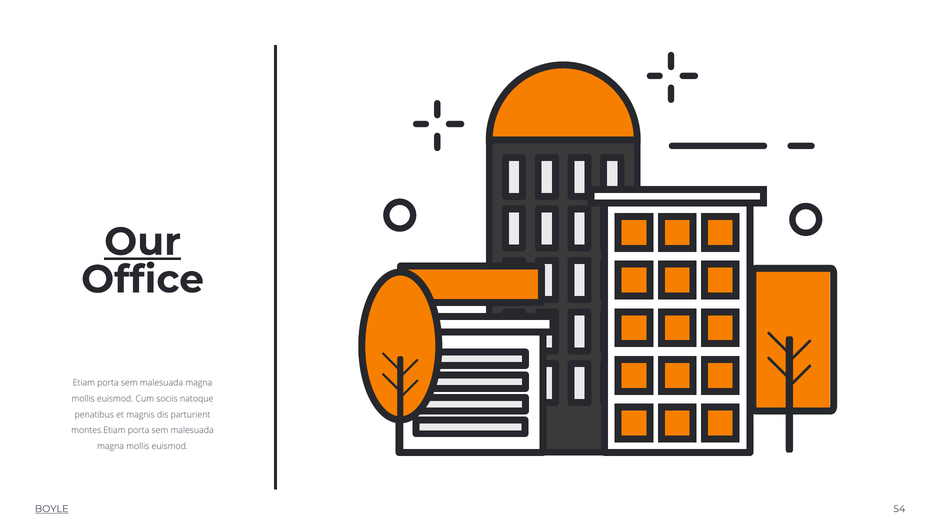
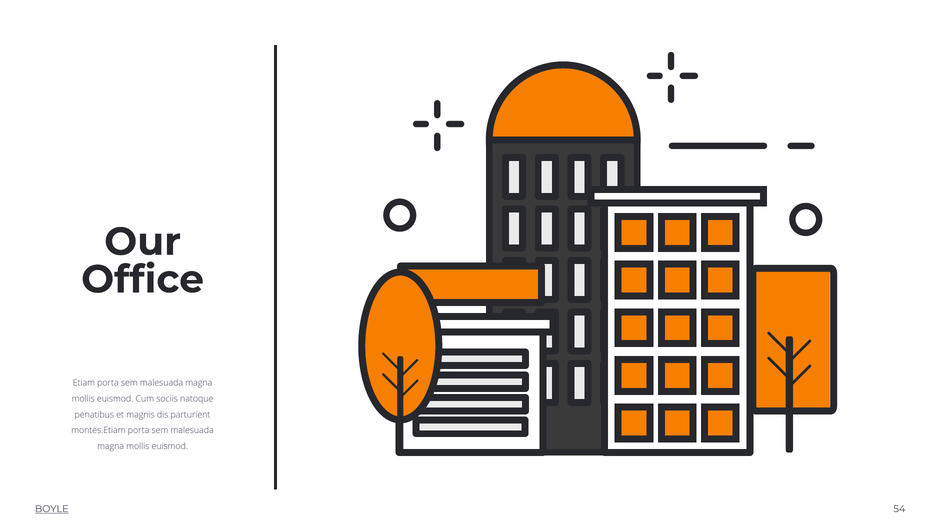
Our underline: present -> none (143, 242)
